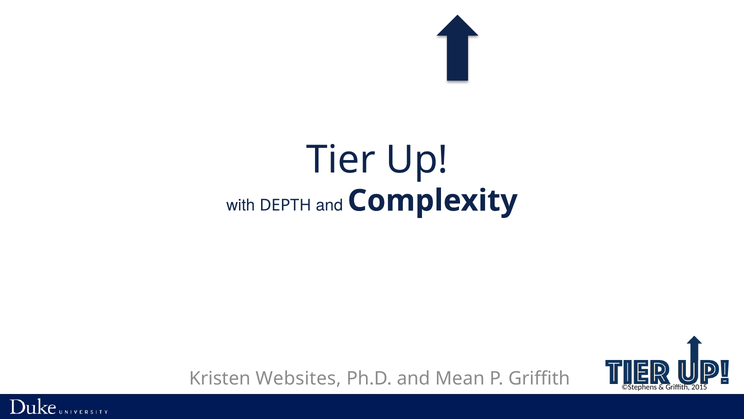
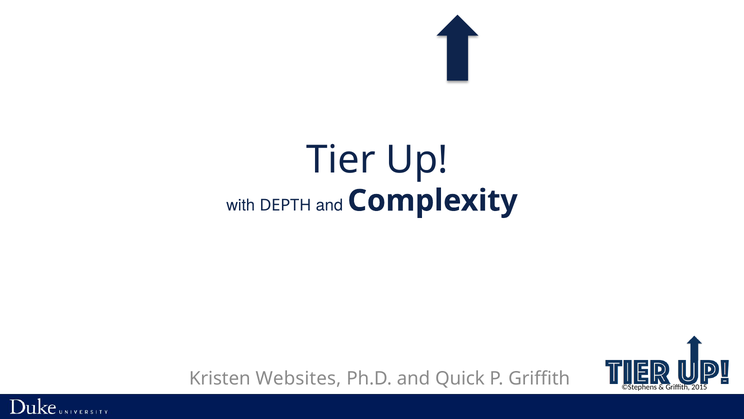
Mean: Mean -> Quick (460, 378)
